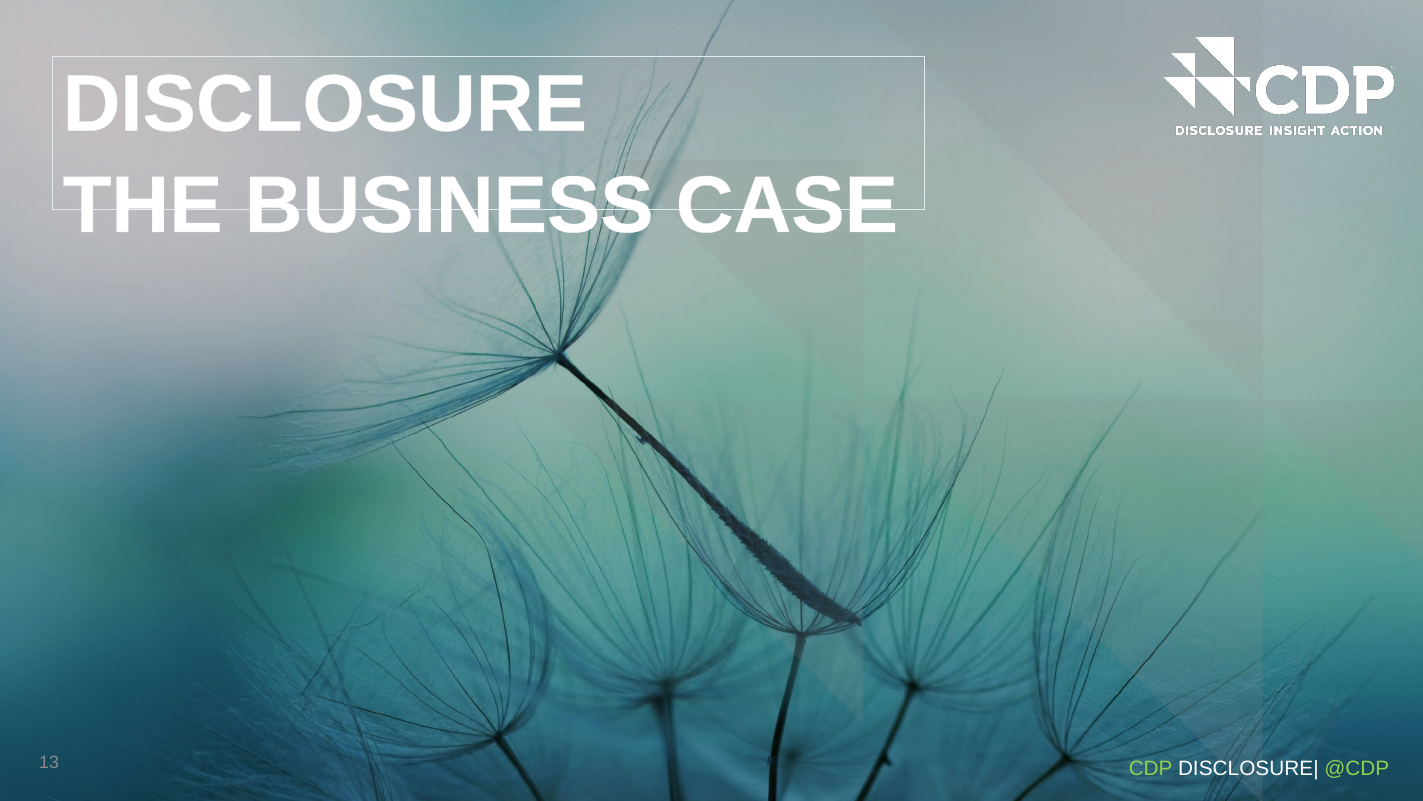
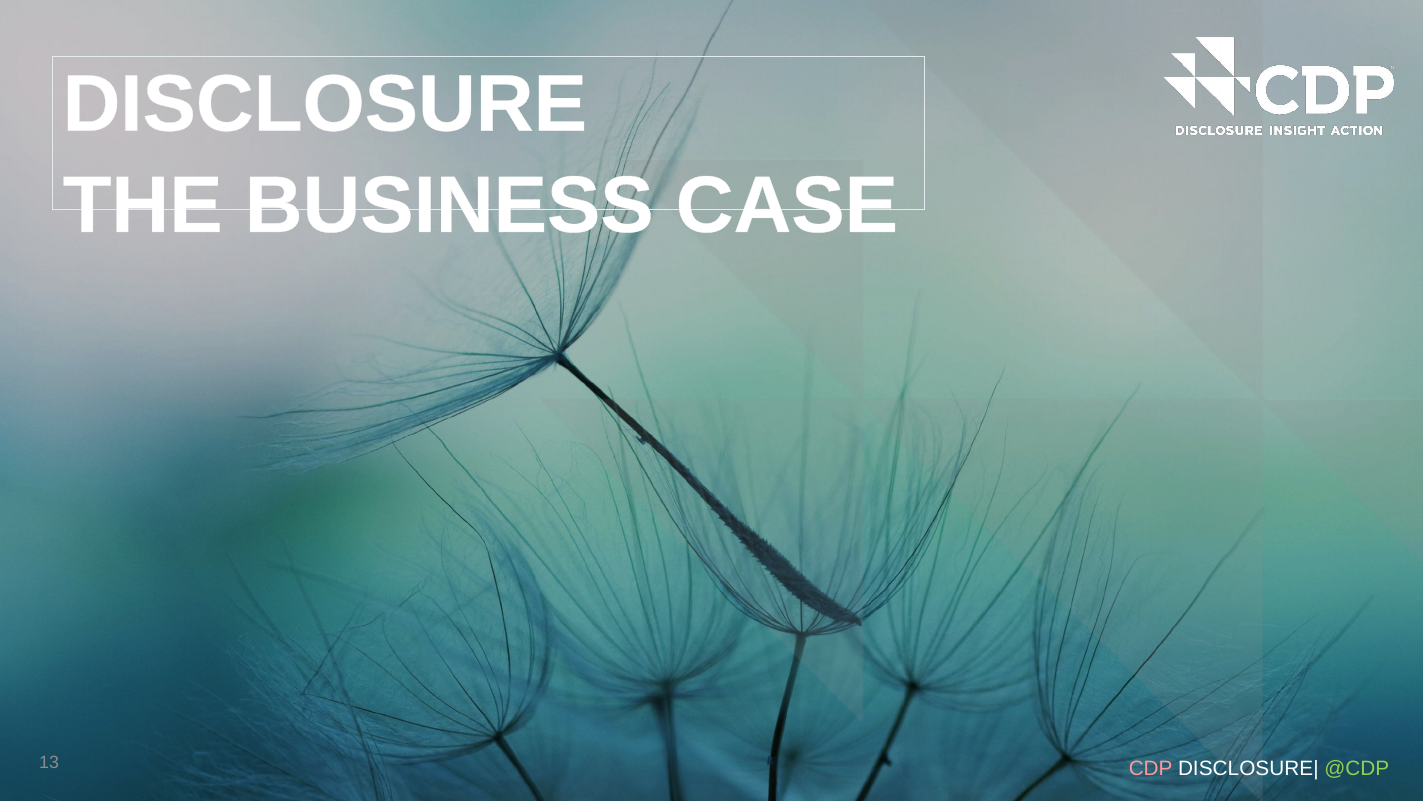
CDP colour: light green -> pink (1151, 768)
